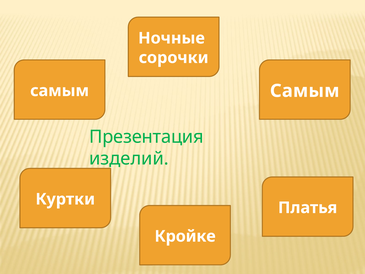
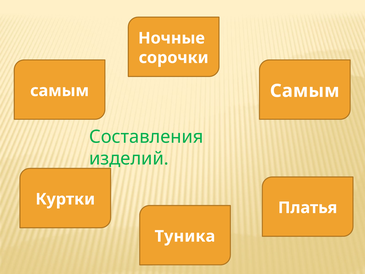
Презентация: Презентация -> Составления (146, 137)
Кройке: Кройке -> Туника (185, 236)
